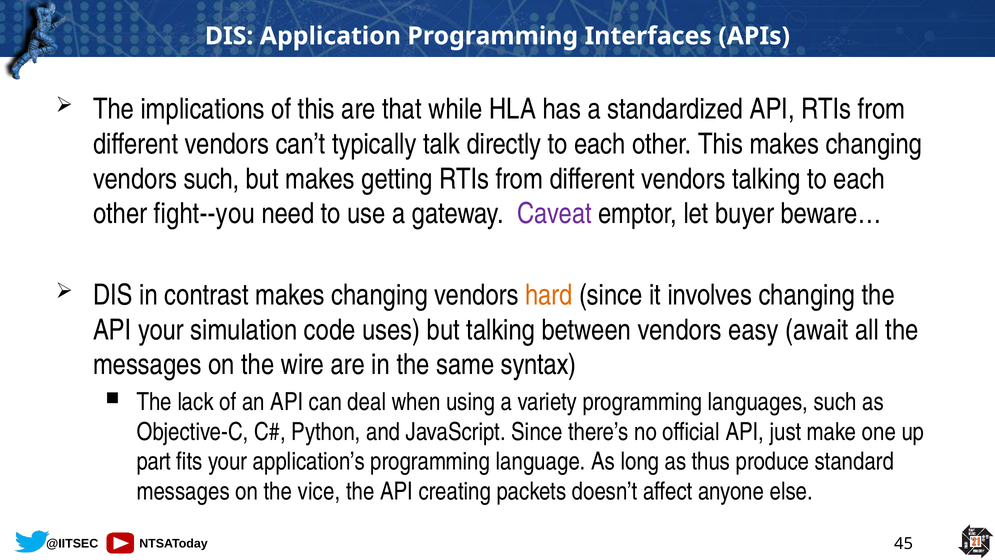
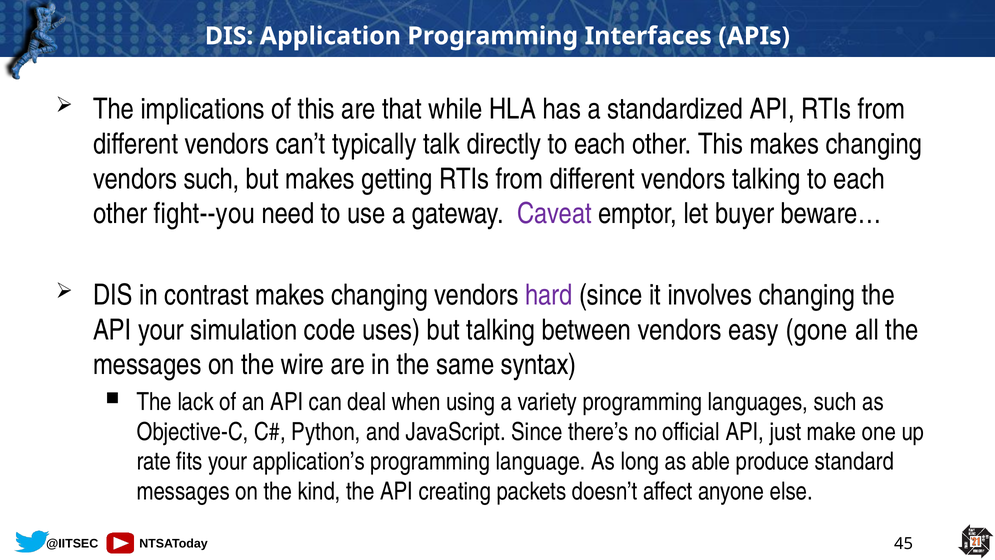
hard colour: orange -> purple (549, 295)
await: await -> gone (817, 330)
part: part -> rate (154, 461)
thus: thus -> able (711, 461)
vice: vice -> kind (319, 491)
